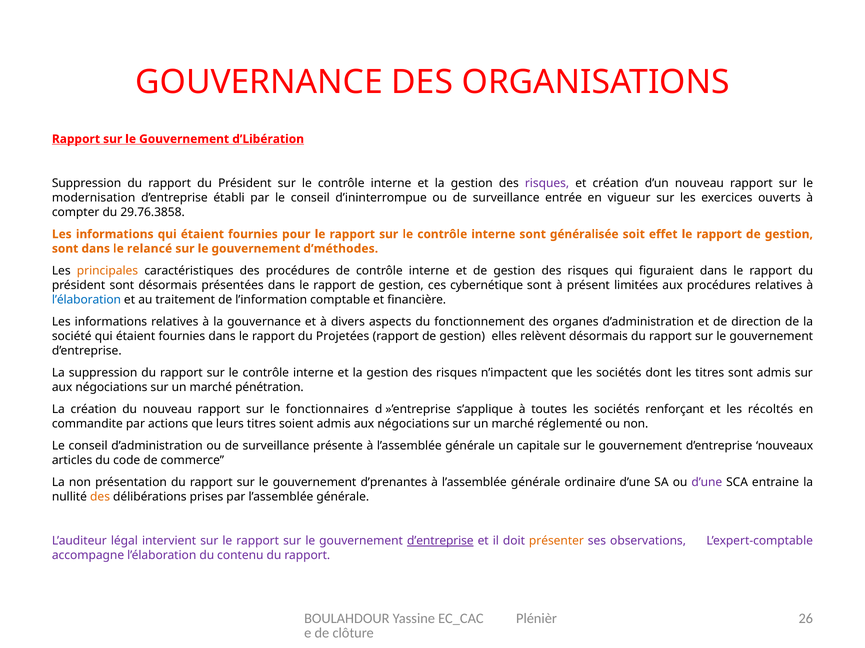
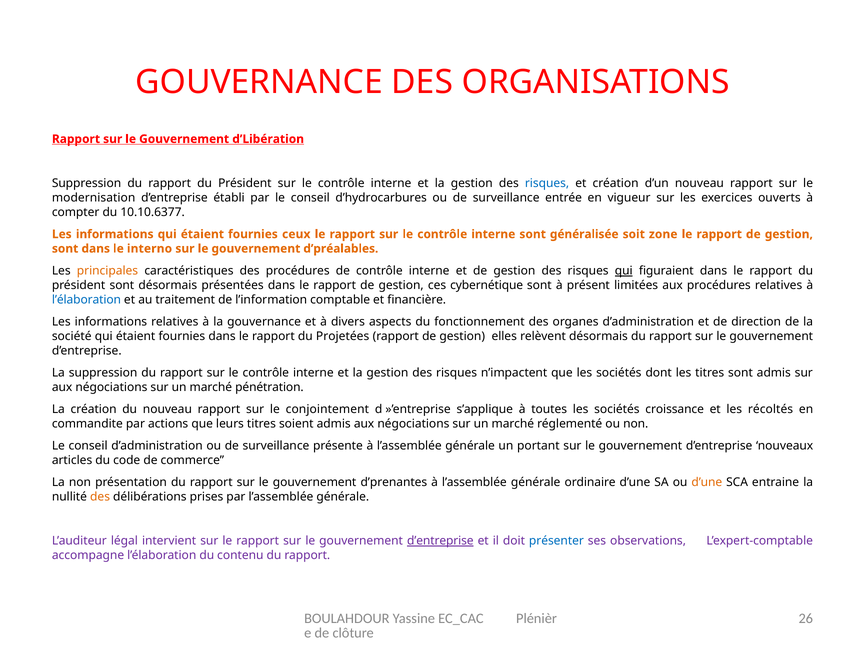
risques colour: purple -> blue (547, 183)
d’ininterrompue: d’ininterrompue -> d’hydrocarbures (381, 198)
29.76.3858: 29.76.3858 -> 10.10.6377 (153, 212)
pour: pour -> ceux (296, 234)
effet: effet -> zone (663, 234)
relancé: relancé -> interno (150, 249)
d’méthodes: d’méthodes -> d’préalables (341, 249)
qui underline: none -> present (624, 271)
fonctionnaires: fonctionnaires -> conjointement (327, 410)
renforçant: renforçant -> croissance (675, 410)
capitale: capitale -> portant (538, 446)
d’une colour: purple -> orange (707, 483)
présenter colour: orange -> blue (556, 542)
